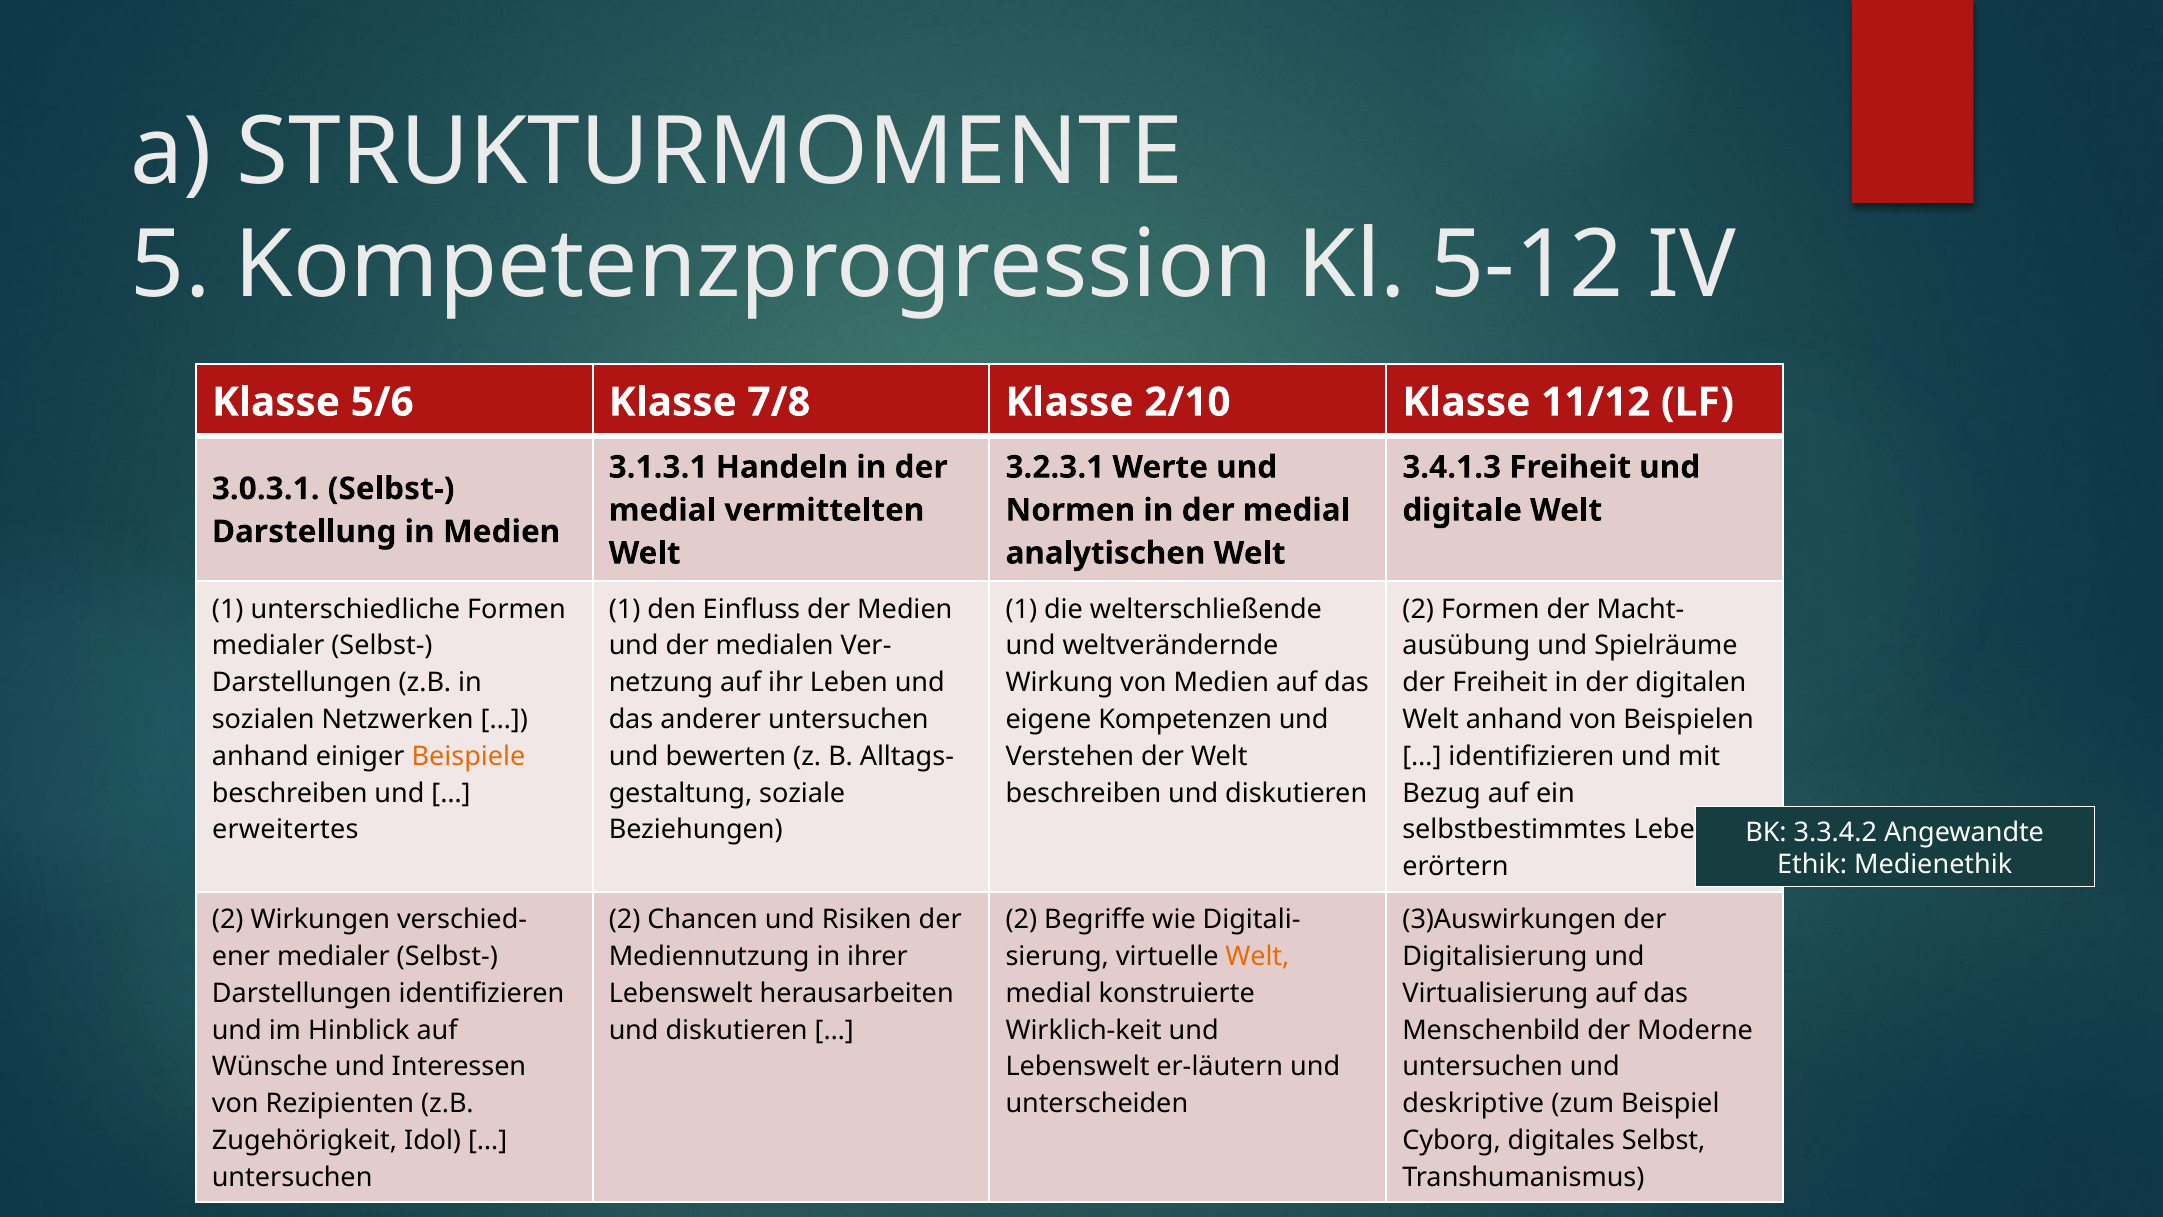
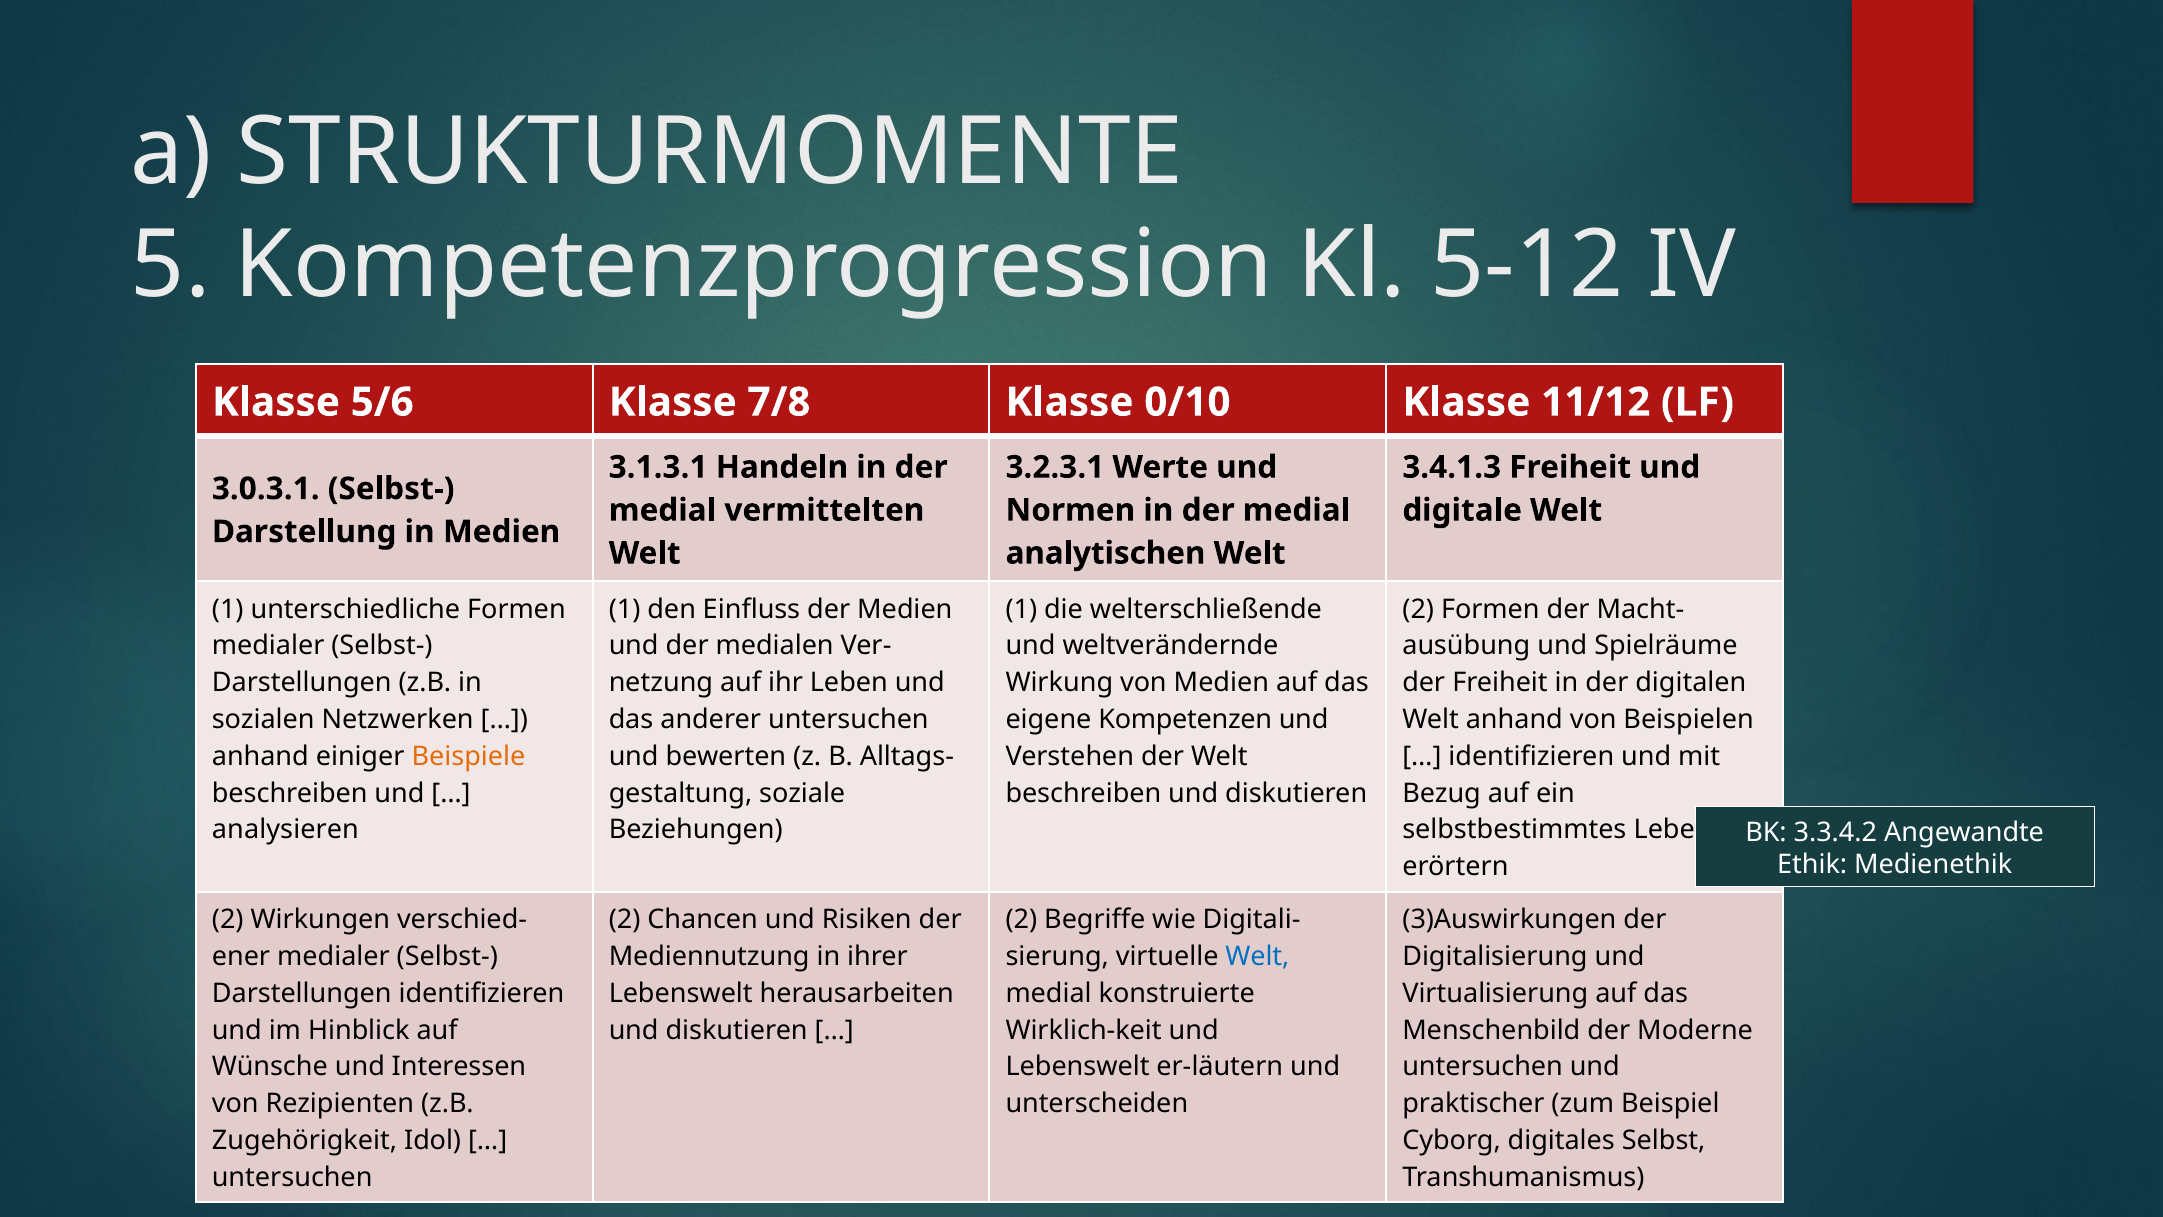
2/10: 2/10 -> 0/10 (1187, 402)
erweitertes: erweitertes -> analysieren (285, 830)
Welt colour: orange -> blue (1257, 956)
deskriptive: deskriptive -> praktischer (1473, 1104)
